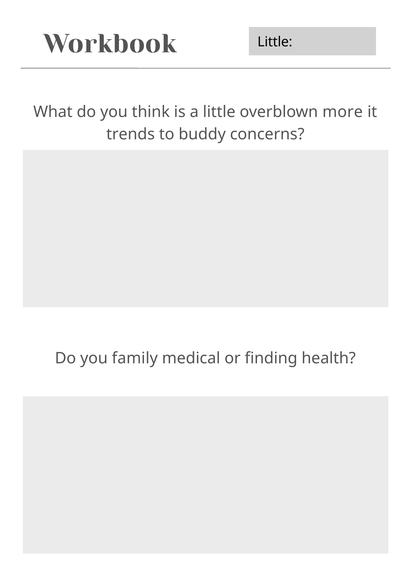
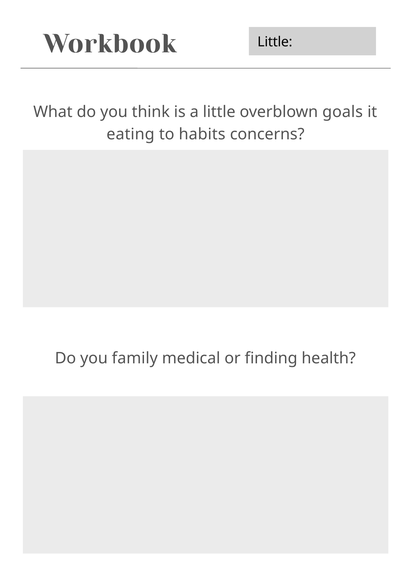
more: more -> goals (343, 112)
trends: trends -> eating (131, 134)
buddy: buddy -> habits (202, 134)
